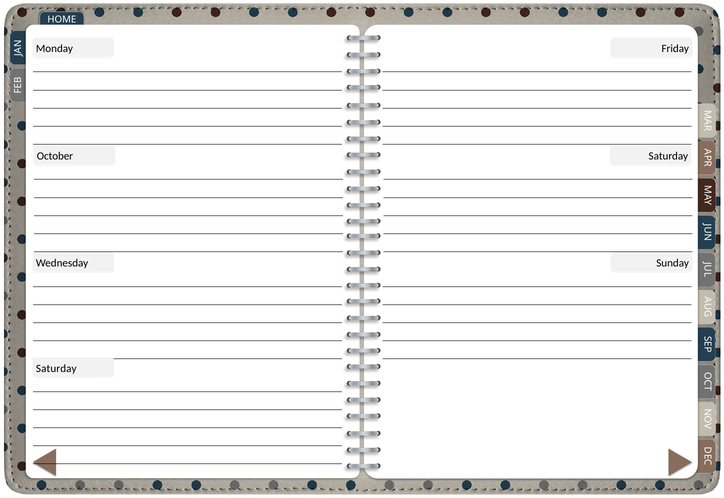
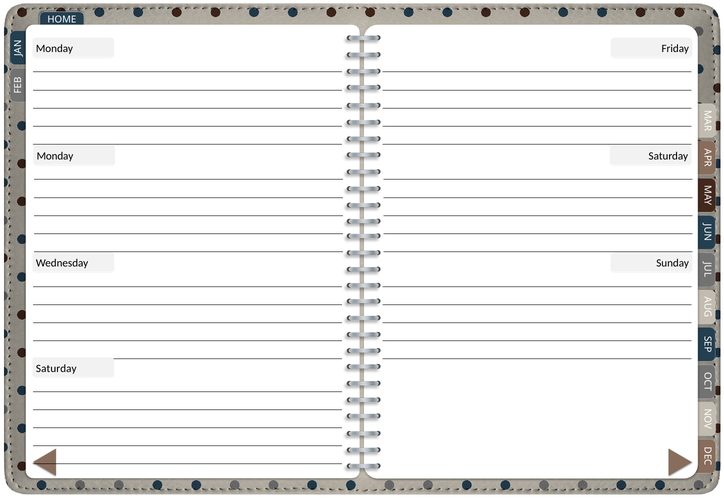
October: October -> Monday (55, 156)
